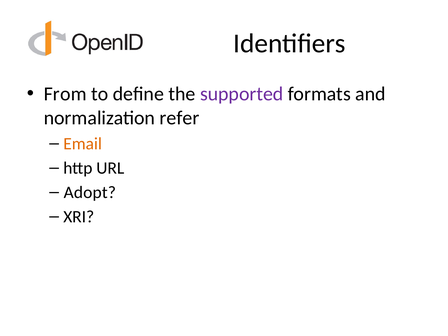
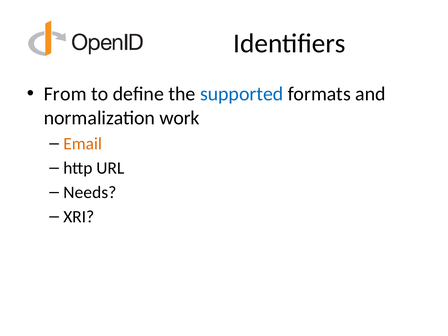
supported colour: purple -> blue (242, 94)
refer: refer -> work (180, 118)
Adopt: Adopt -> Needs (90, 192)
